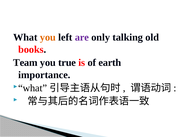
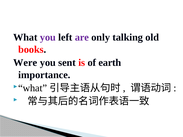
you colour: orange -> purple (48, 37)
Team: Team -> Were (25, 63)
true: true -> sent (67, 63)
